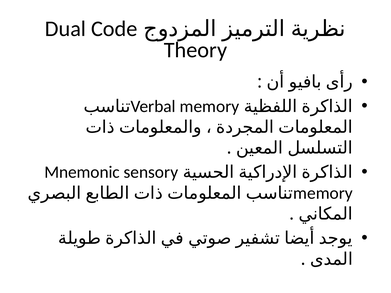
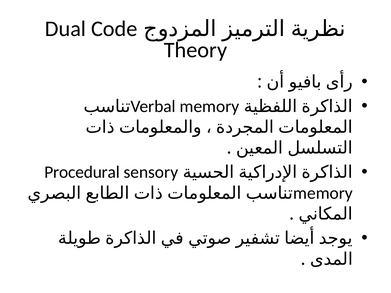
Mnemonic: Mnemonic -> Procedural (82, 172)
